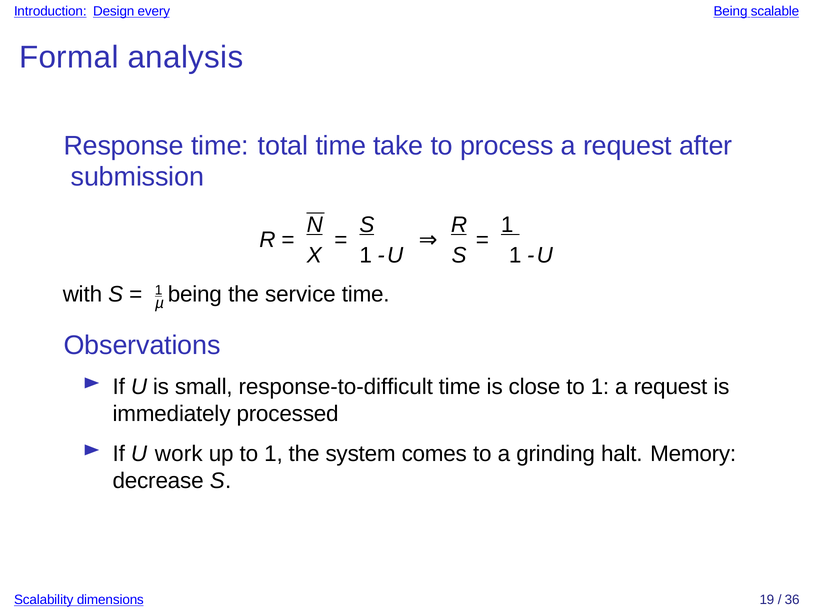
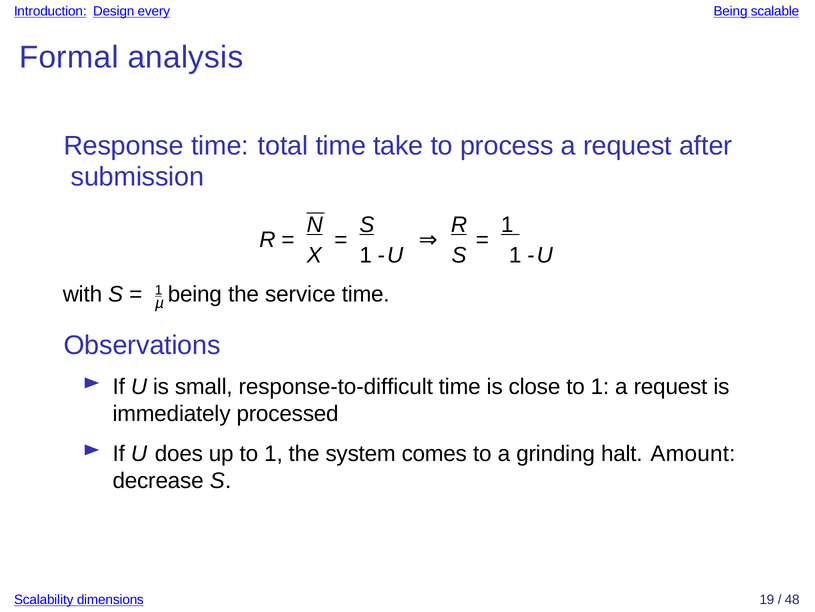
work: work -> does (179, 454)
Memory: Memory -> Amount (693, 454)
36: 36 -> 48 (792, 600)
